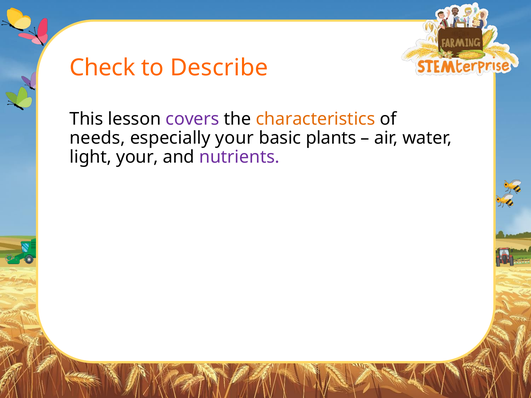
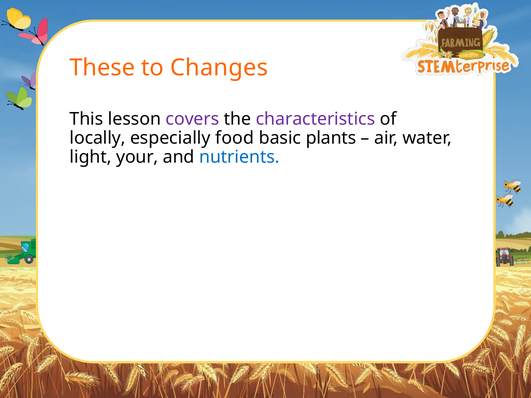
Check: Check -> These (102, 68)
Describe: Describe -> Changes (219, 68)
characteristics colour: orange -> purple (315, 119)
needs: needs -> locally (98, 138)
especially your: your -> food (235, 138)
nutrients colour: purple -> blue (239, 157)
